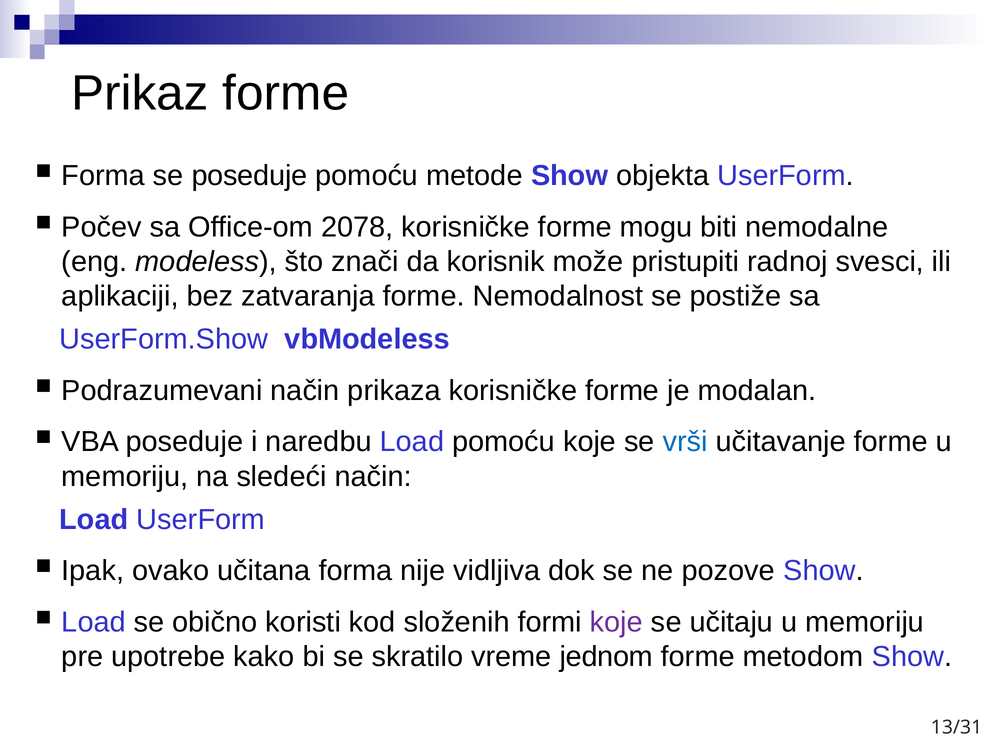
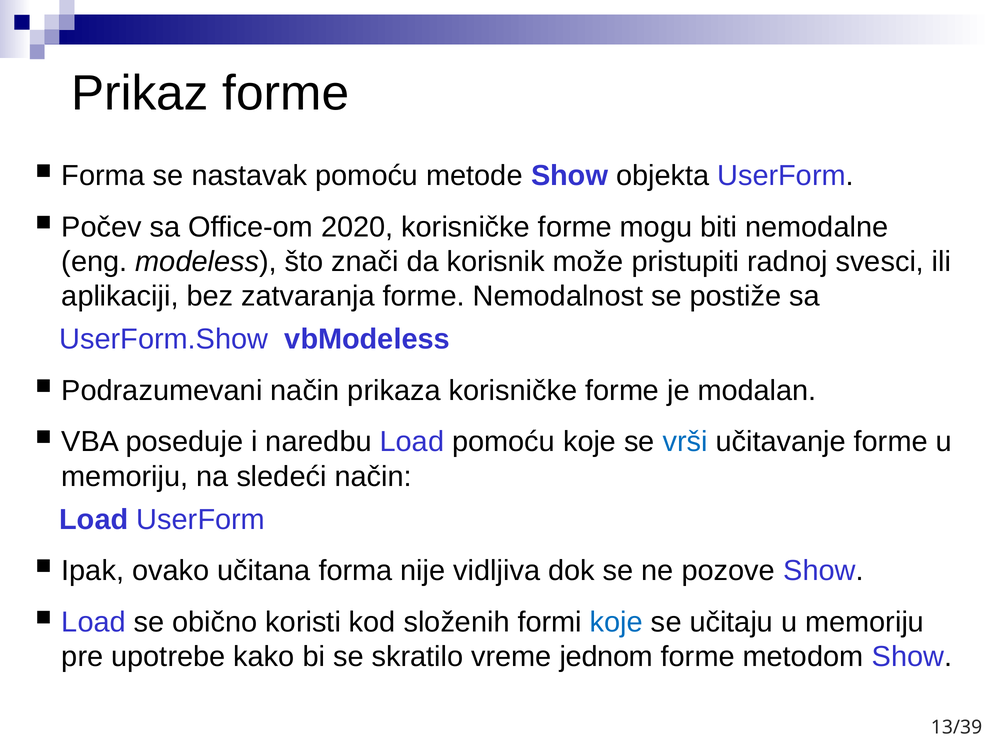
se poseduje: poseduje -> nastavak (249, 176)
2078: 2078 -> 2020 (357, 227)
koje colour: purple -> blue (616, 622)
13/31: 13/31 -> 13/39 (957, 727)
